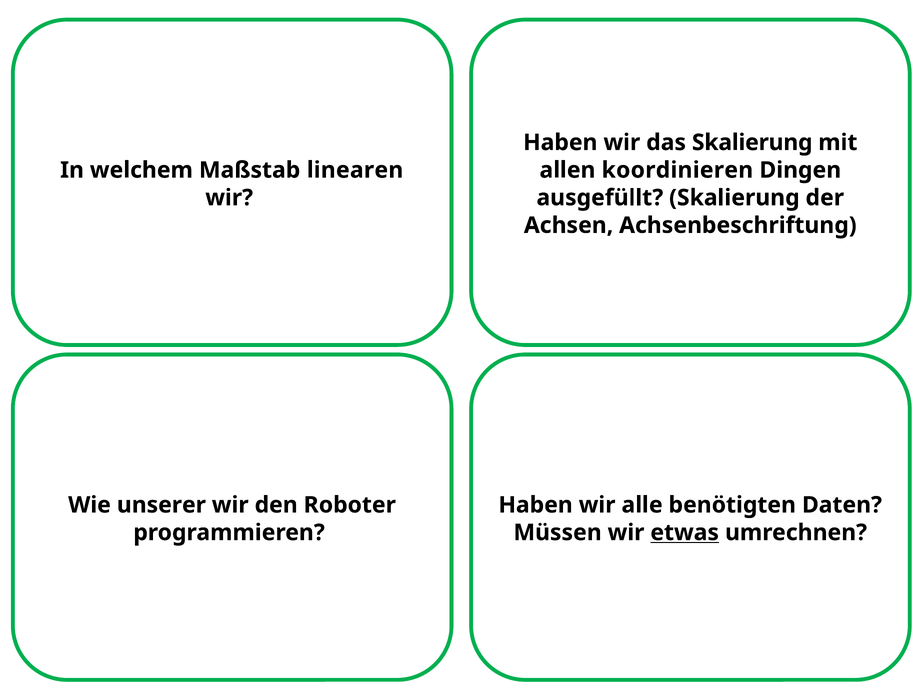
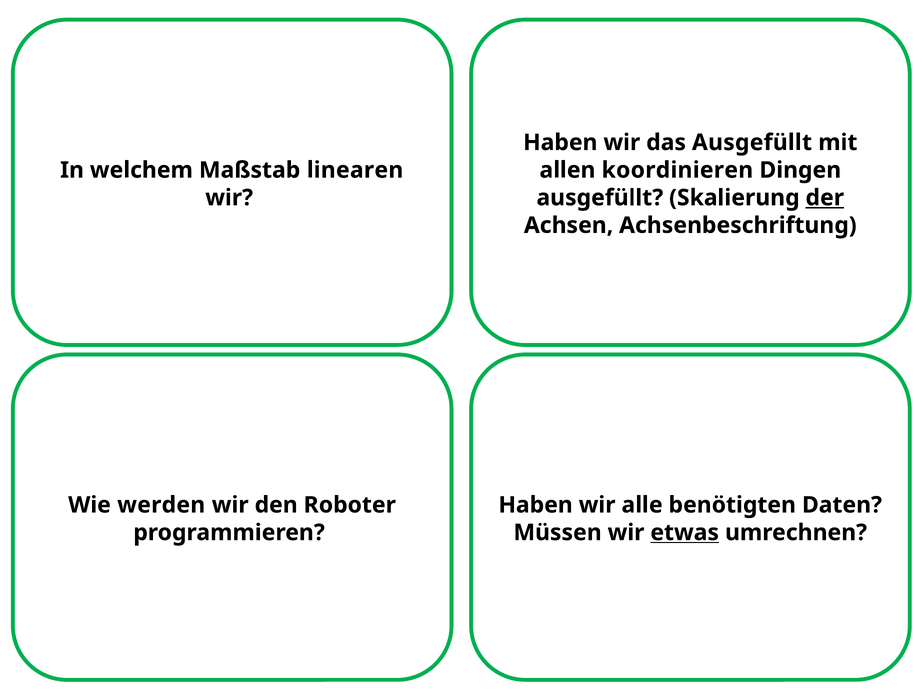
das Skalierung: Skalierung -> Ausgefüllt (752, 142)
der underline: none -> present (825, 197)
unserer: unserer -> werden (161, 504)
